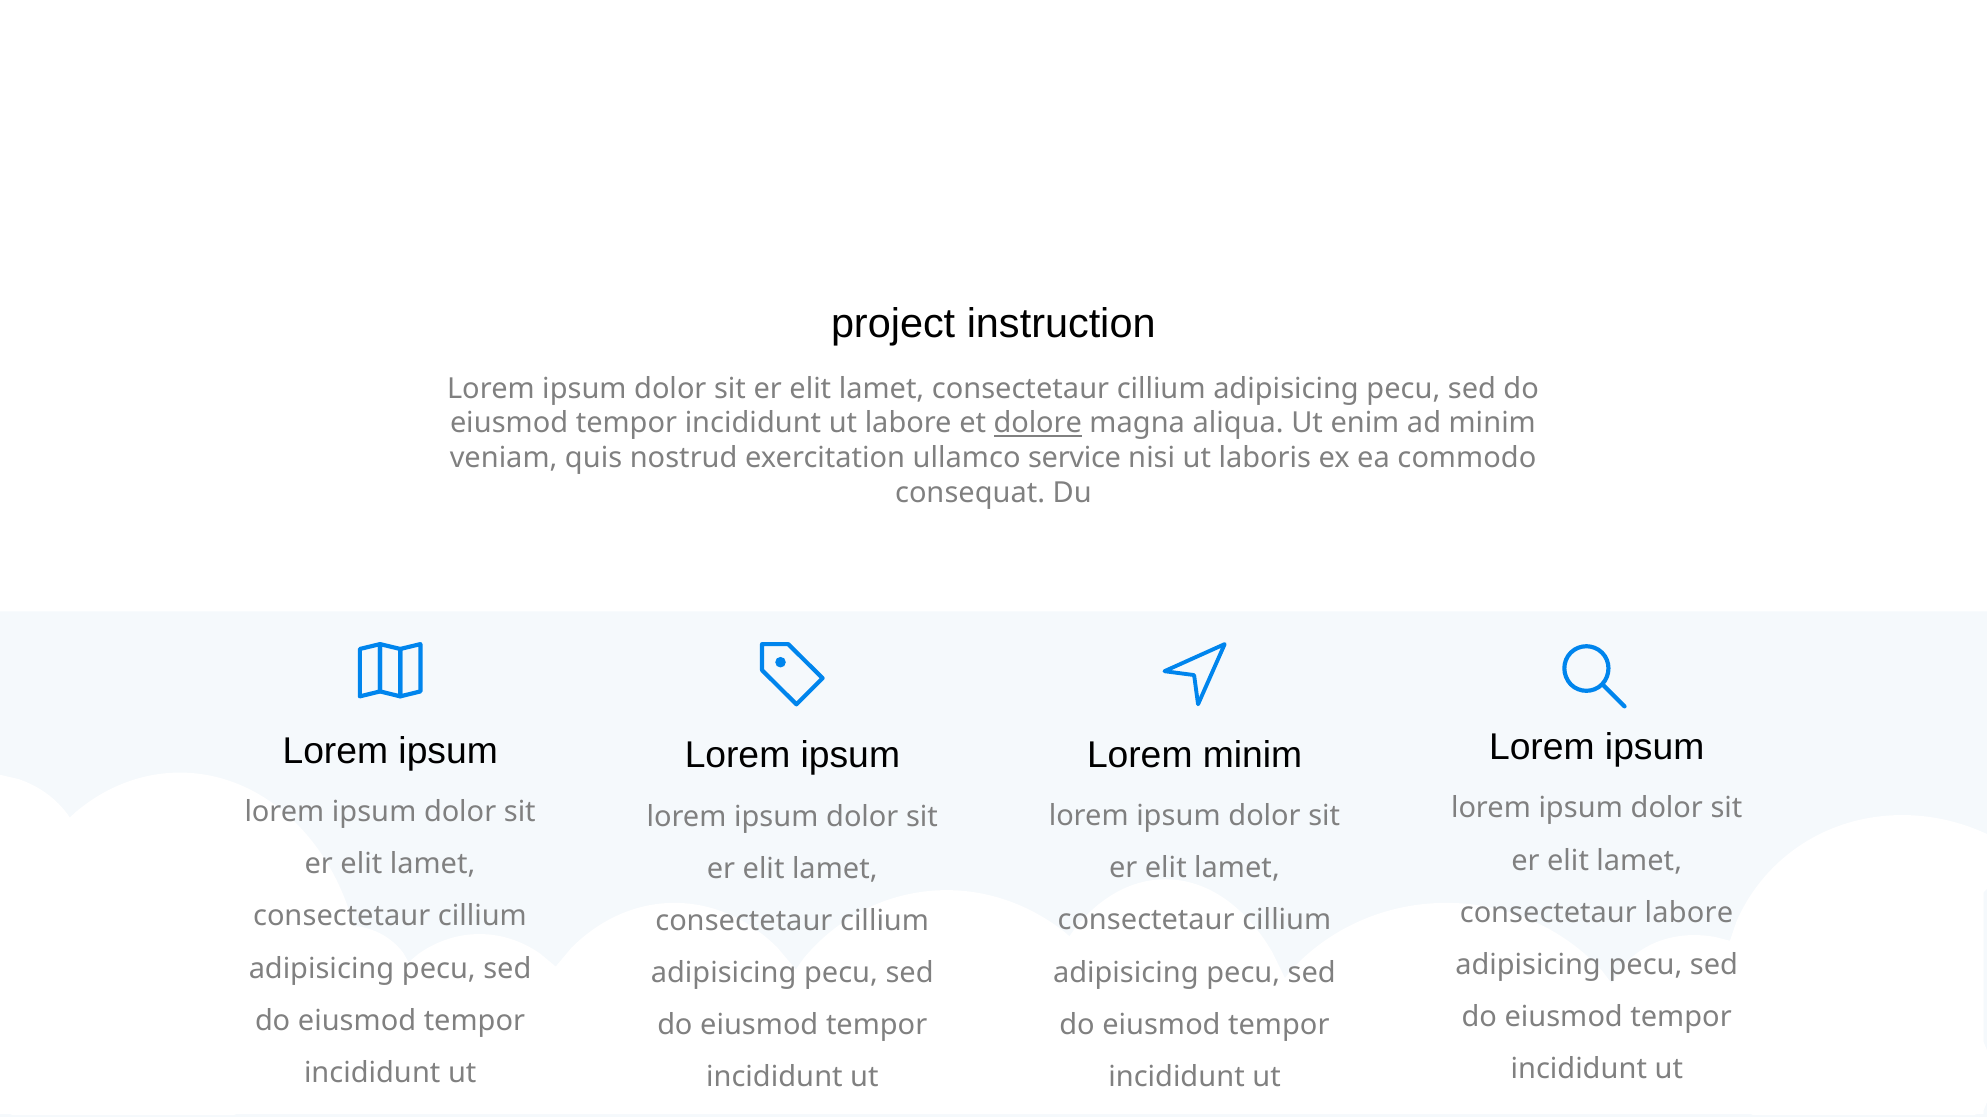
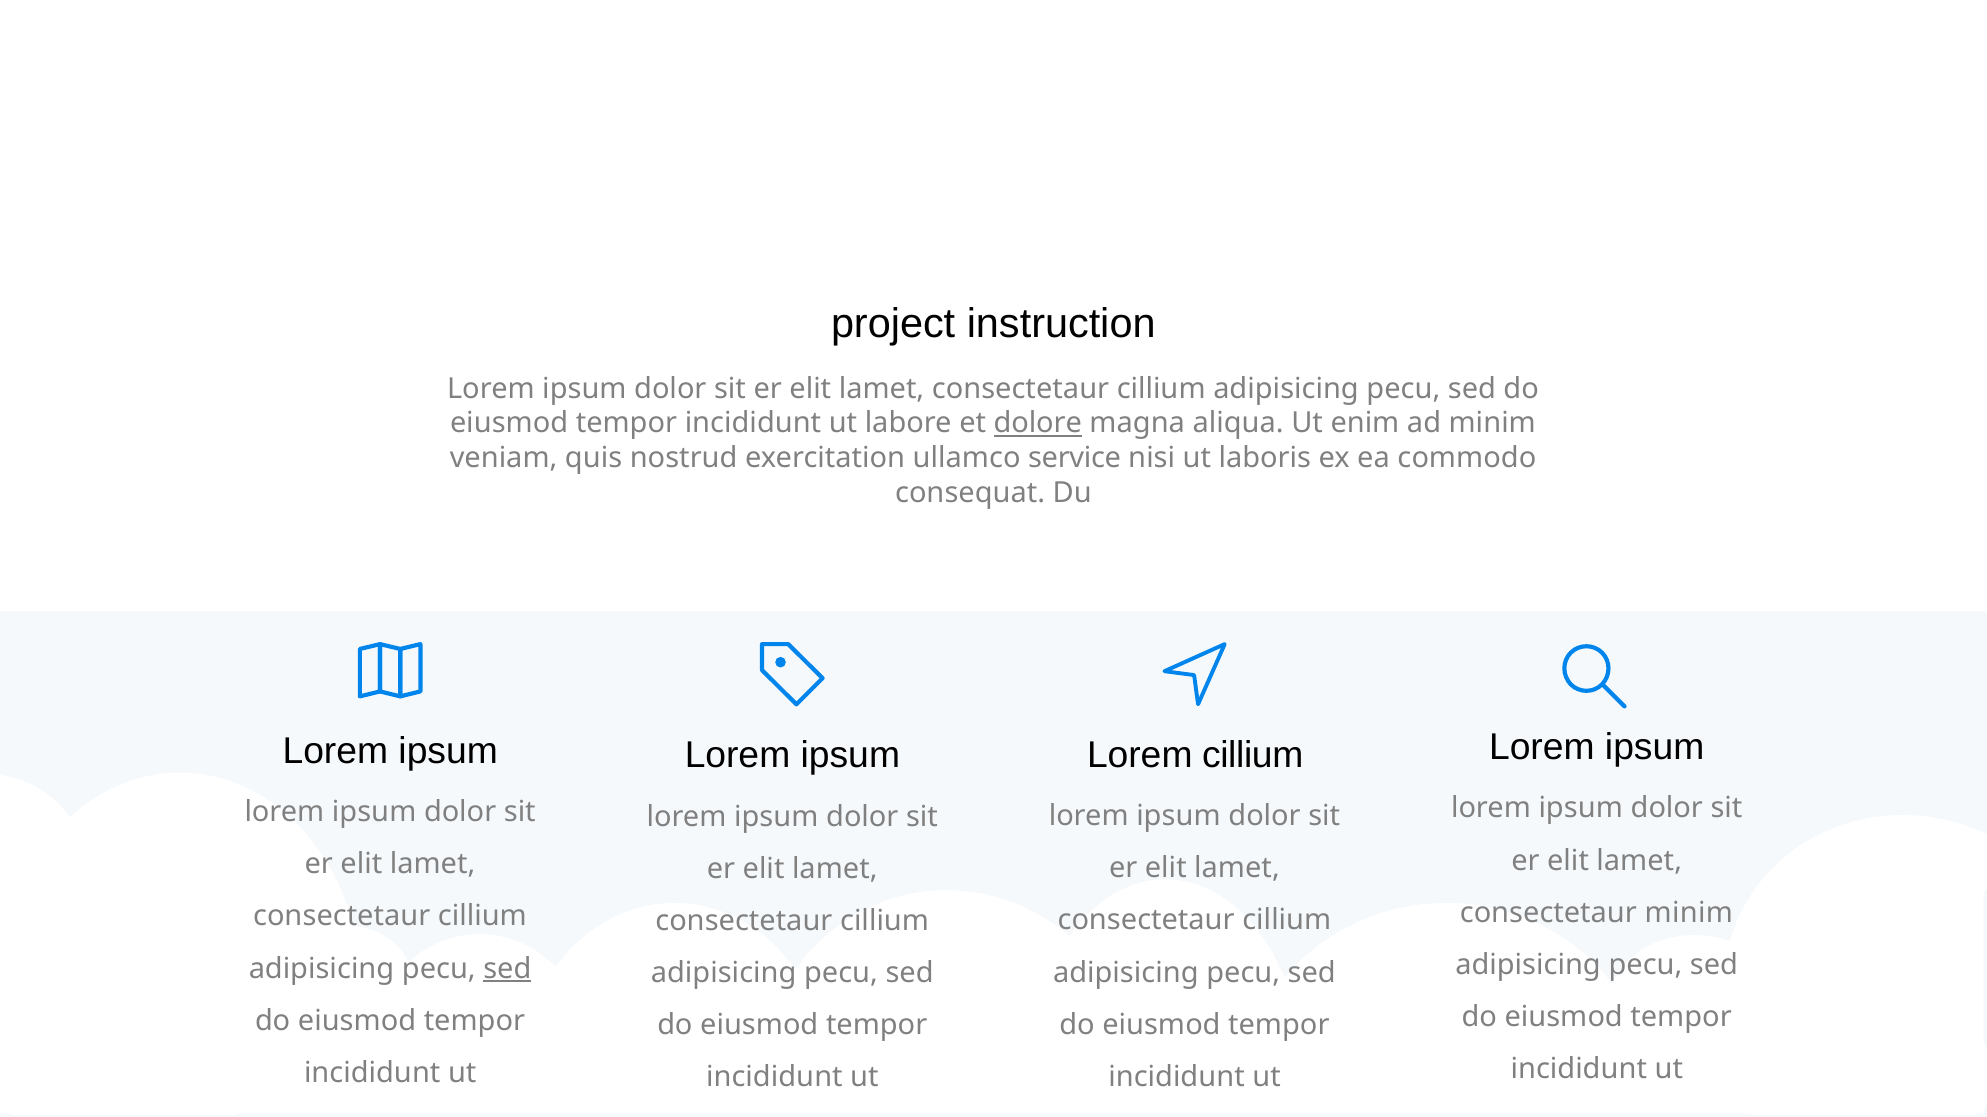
Lorem minim: minim -> cillium (1253, 755)
consectetaur labore: labore -> minim (1689, 913)
sed underline: none -> present (507, 969)
